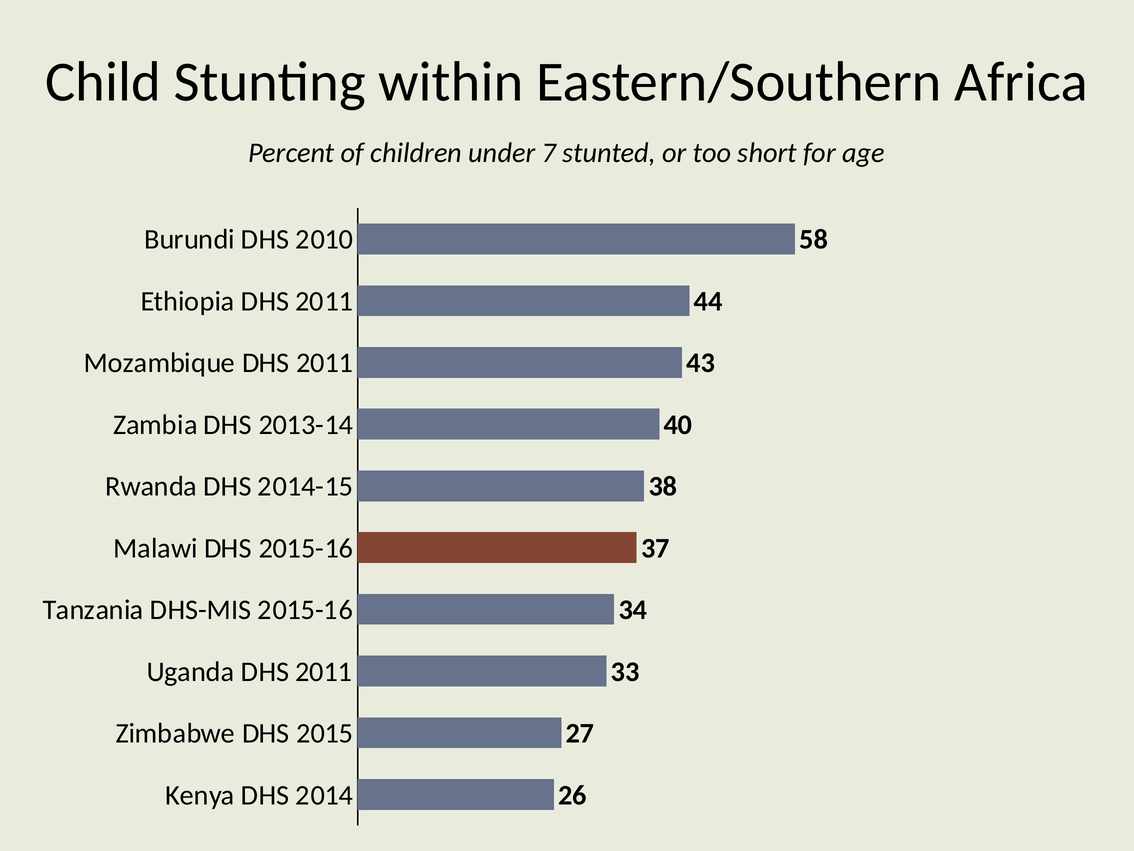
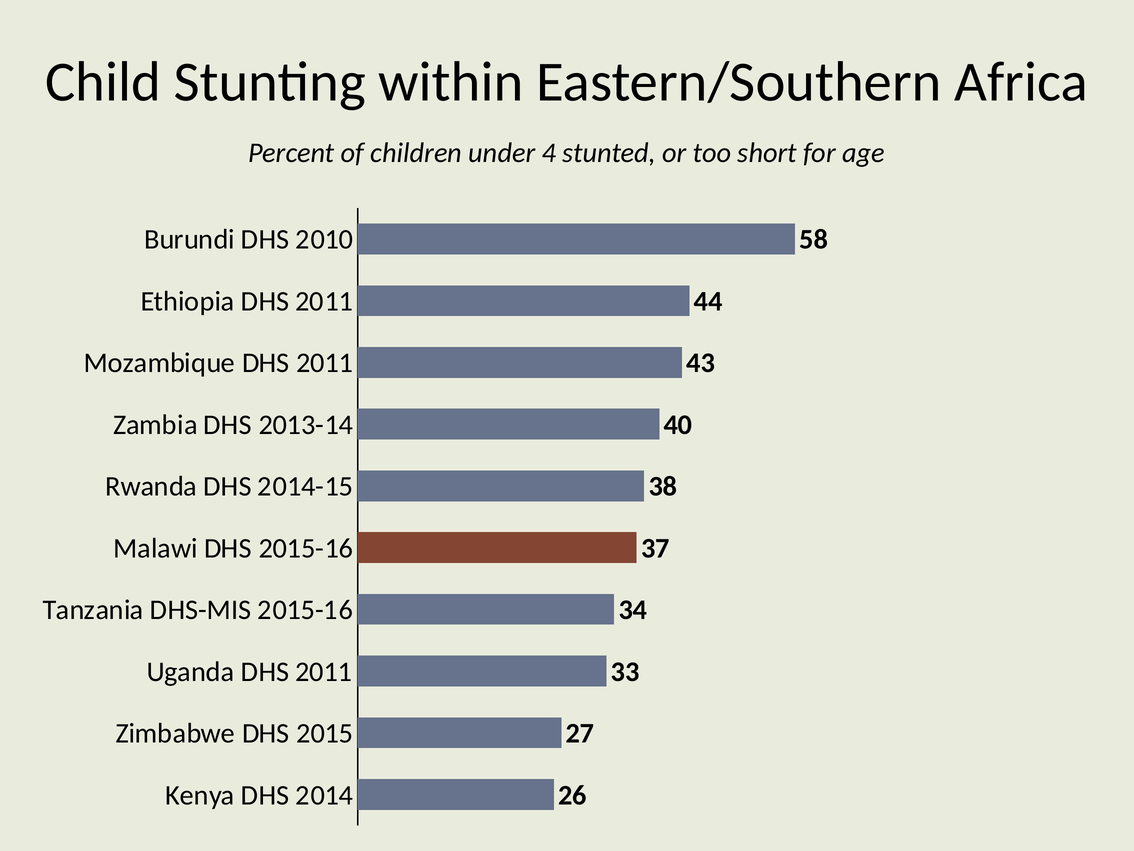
7: 7 -> 4 (549, 153)
